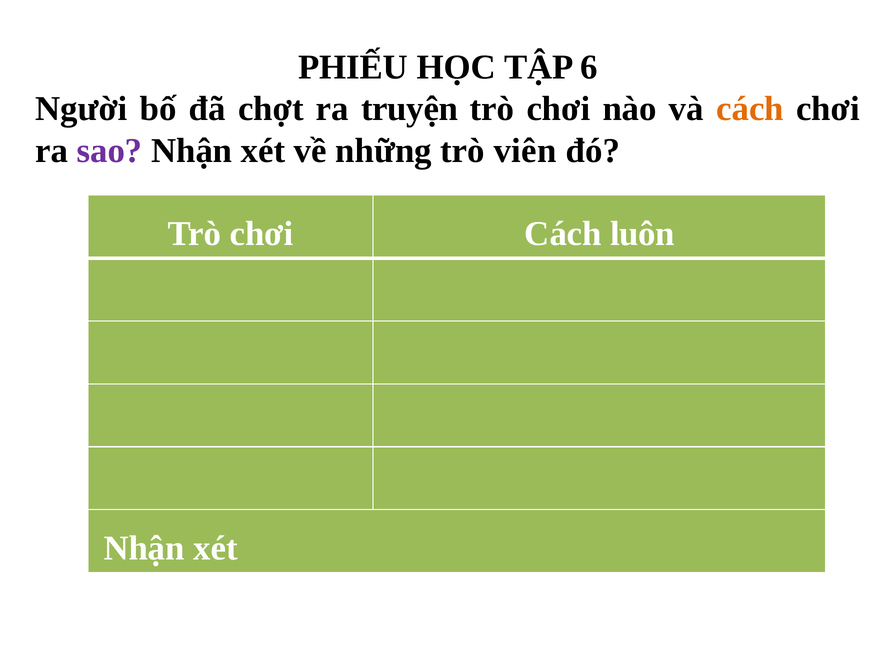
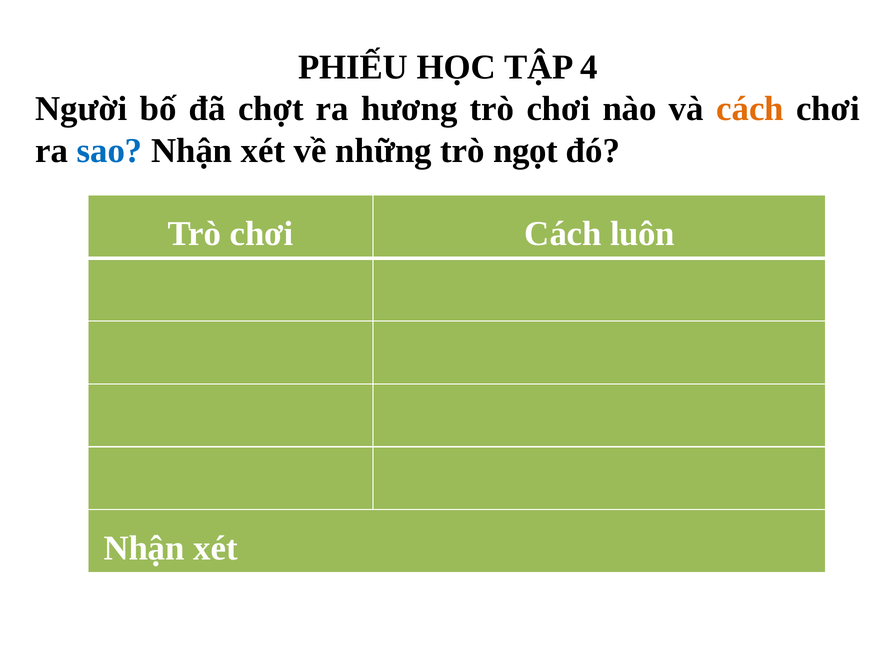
6: 6 -> 4 (589, 67)
truyện: truyện -> hương (409, 109)
sao colour: purple -> blue (110, 151)
viên: viên -> ngọt (525, 151)
